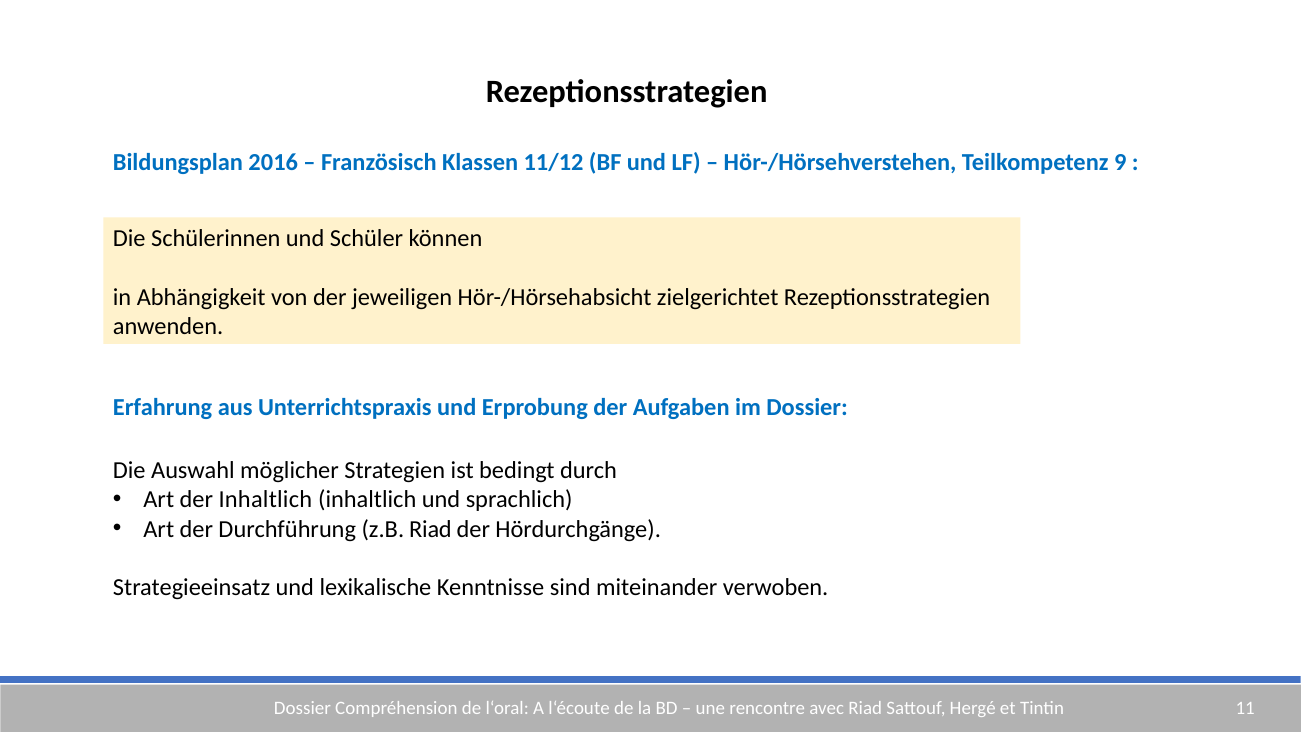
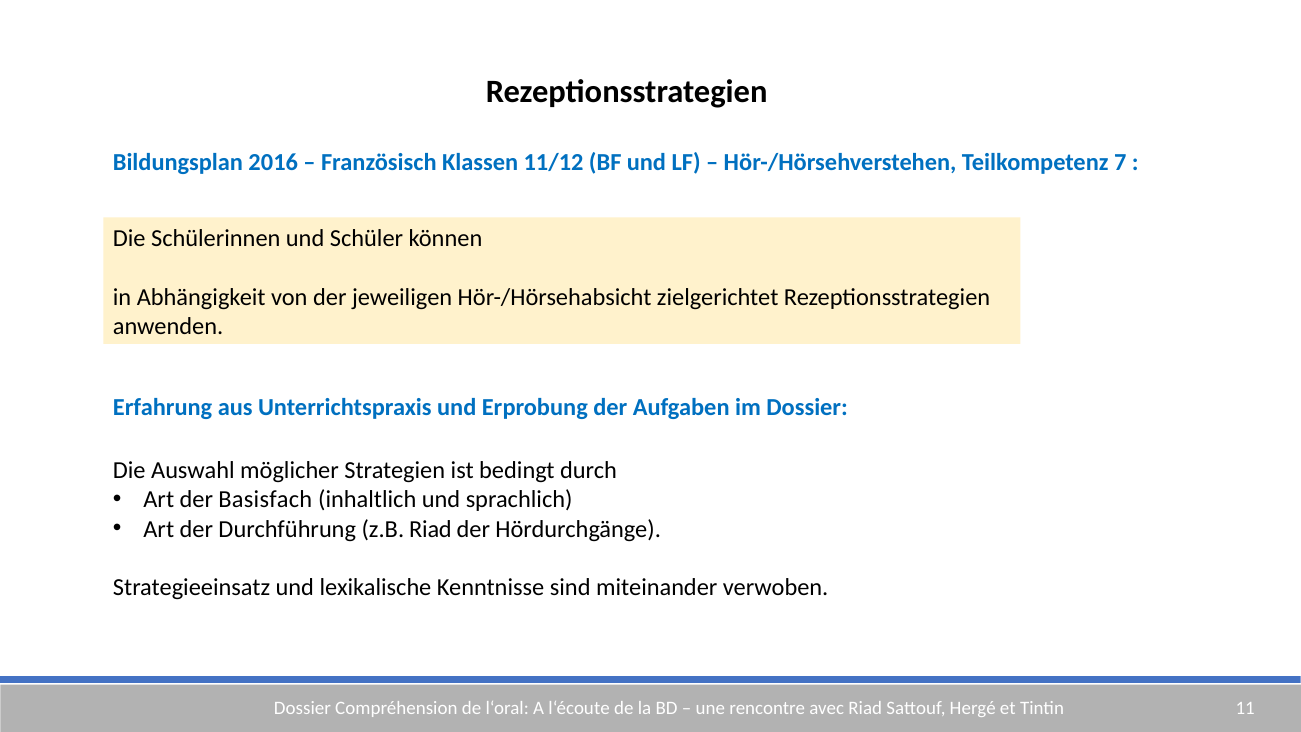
9: 9 -> 7 (1120, 163)
der Inhaltlich: Inhaltlich -> Basisfach (265, 500)
